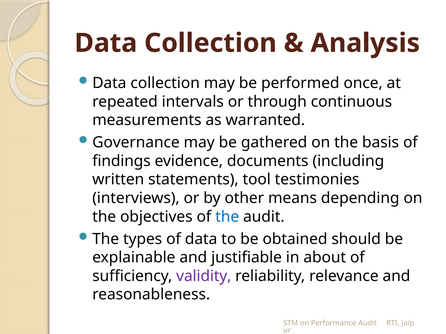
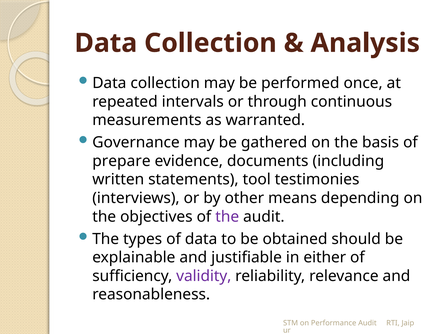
findings: findings -> prepare (121, 161)
the colour: blue -> purple (227, 217)
about: about -> either (325, 258)
